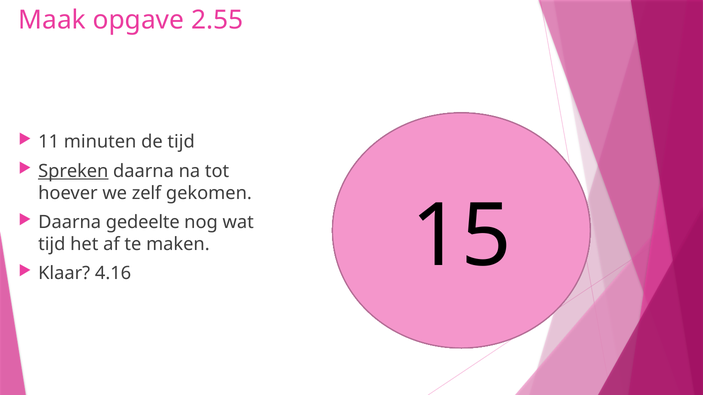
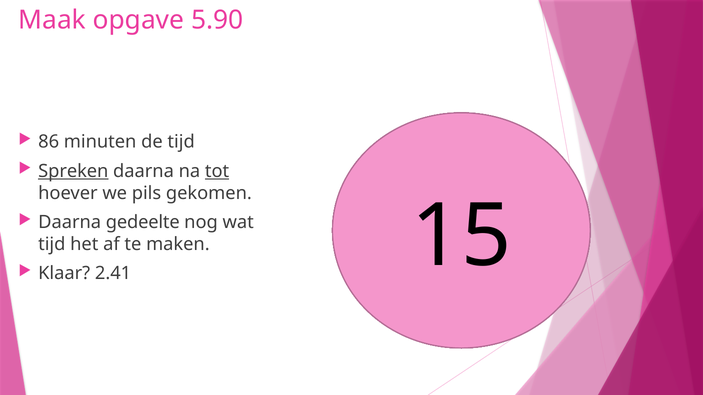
2.55: 2.55 -> 5.90 (217, 20)
11: 11 -> 86 (49, 142)
tot underline: none -> present (217, 171)
zelf: zelf -> pils (146, 193)
4.16: 4.16 -> 2.41 (113, 274)
